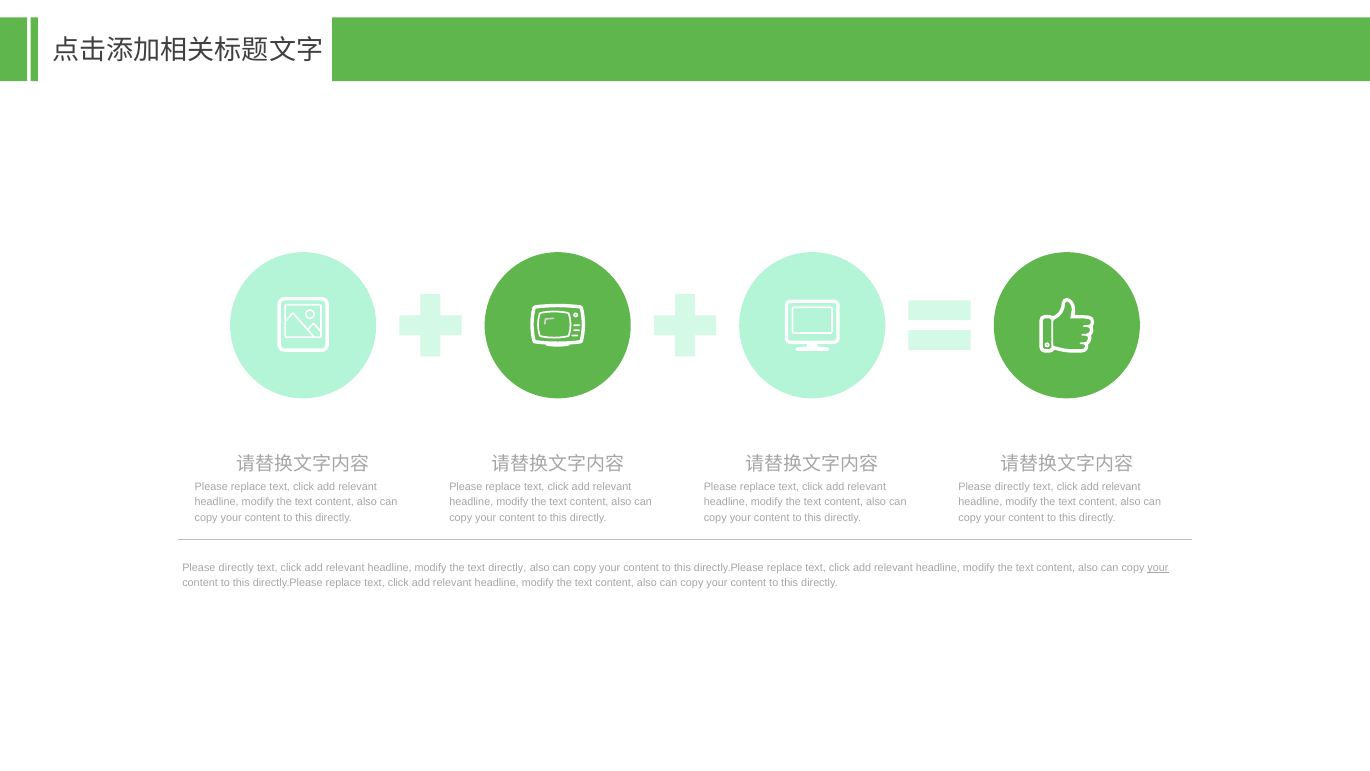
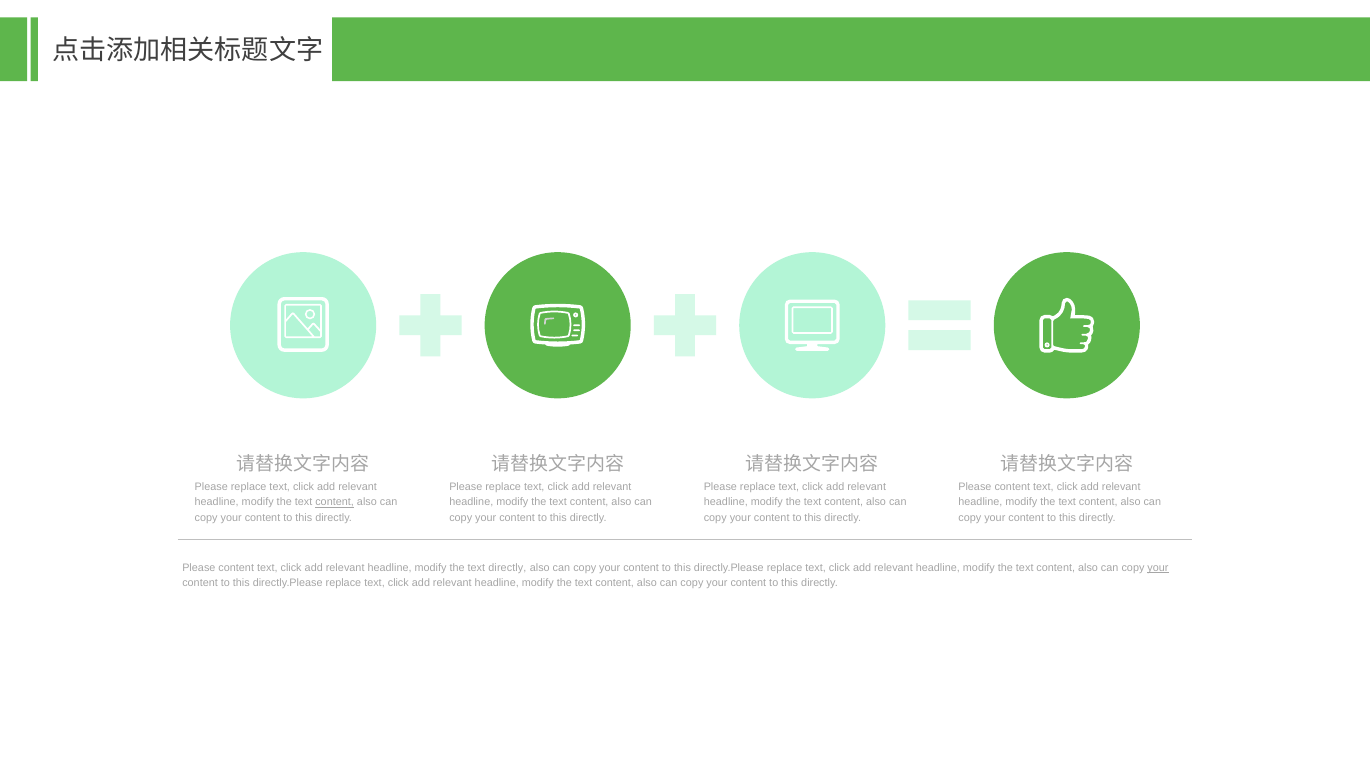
directly: directly -> content (1012, 486)
content underline: none -> present (335, 502)
directly: directly -> content (236, 567)
